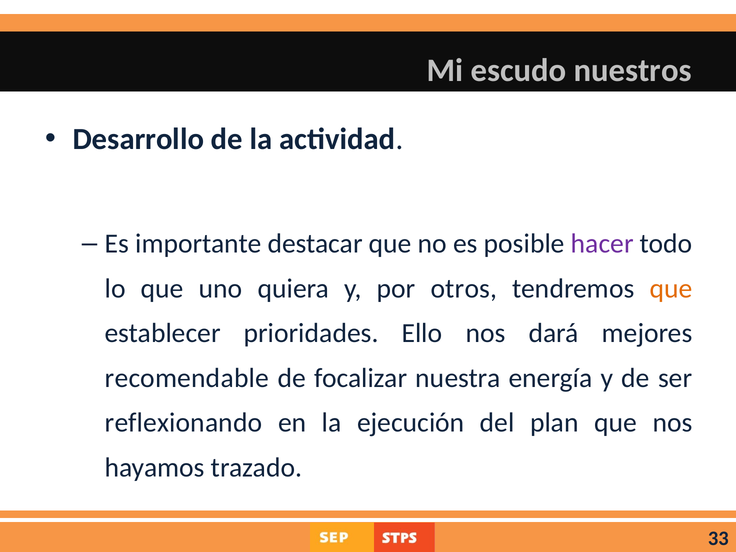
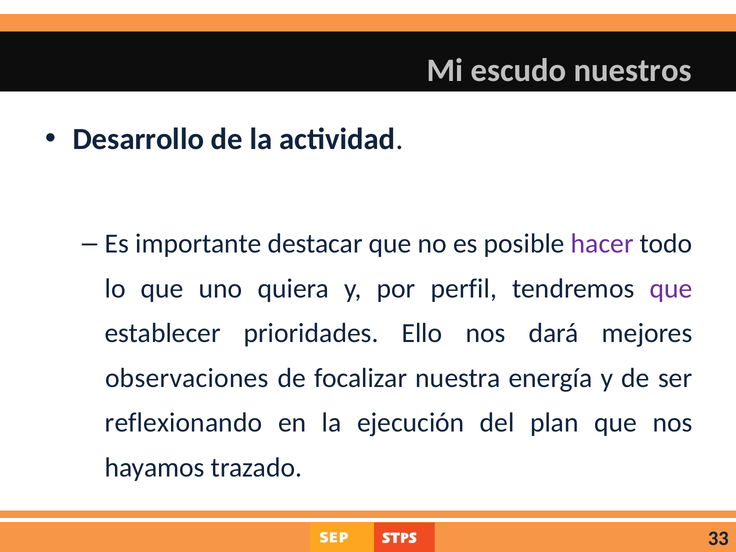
otros: otros -> perfil (464, 289)
que colour: orange -> purple (671, 289)
recomendable: recomendable -> observaciones (187, 378)
